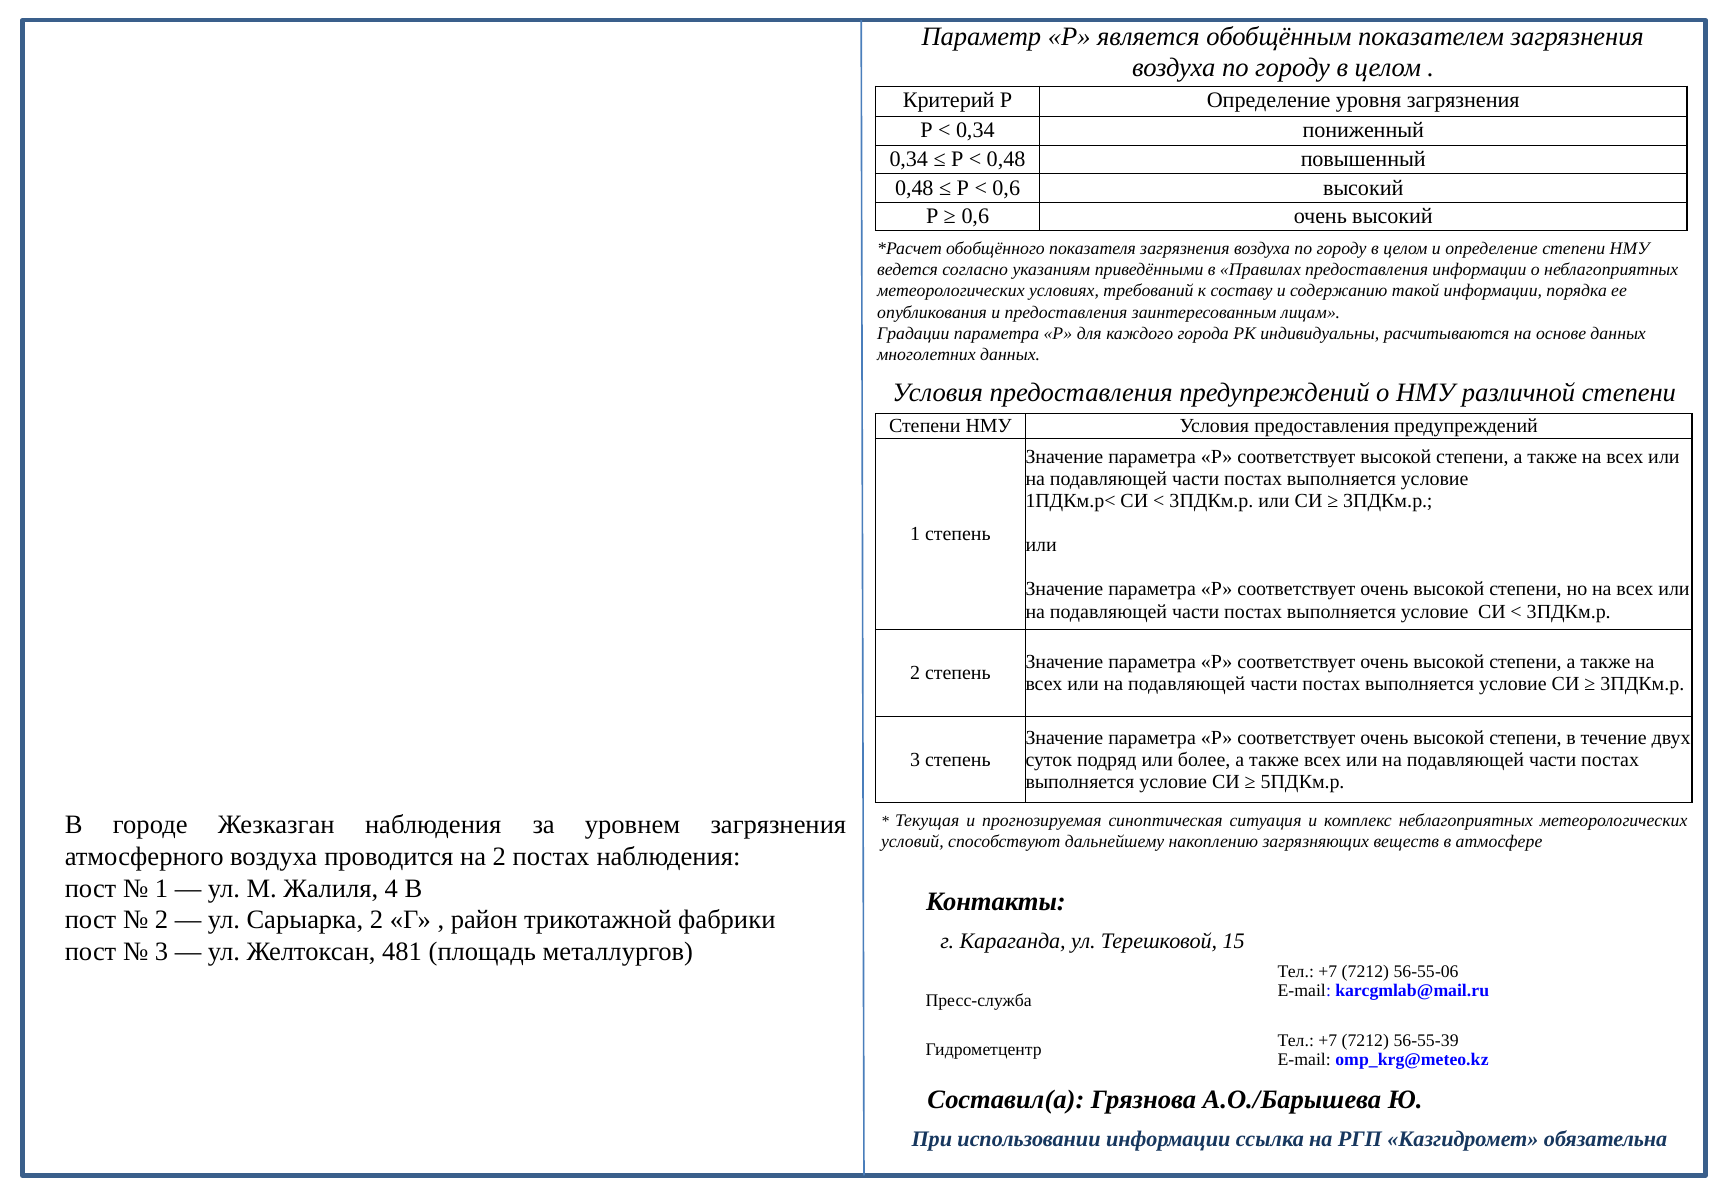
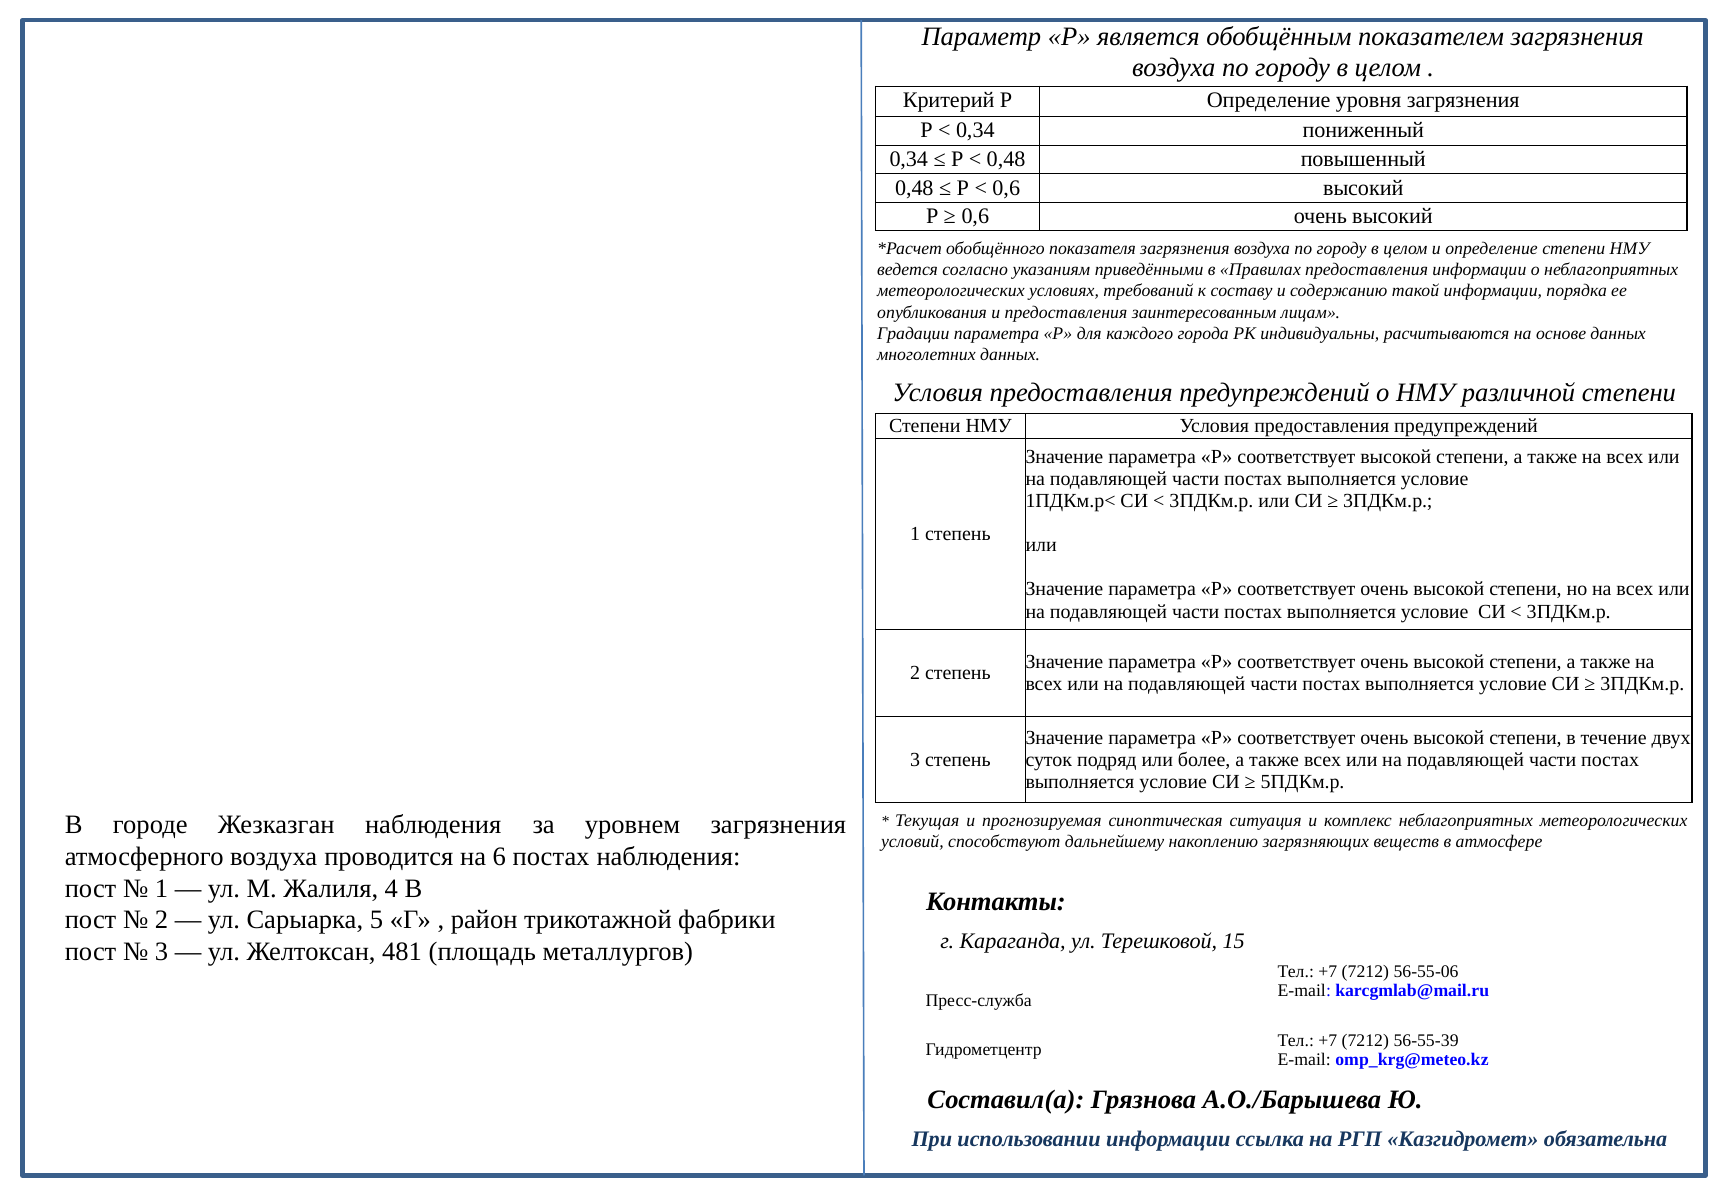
на 2: 2 -> 6 (499, 857)
Сарыарка 2: 2 -> 5 (377, 920)
